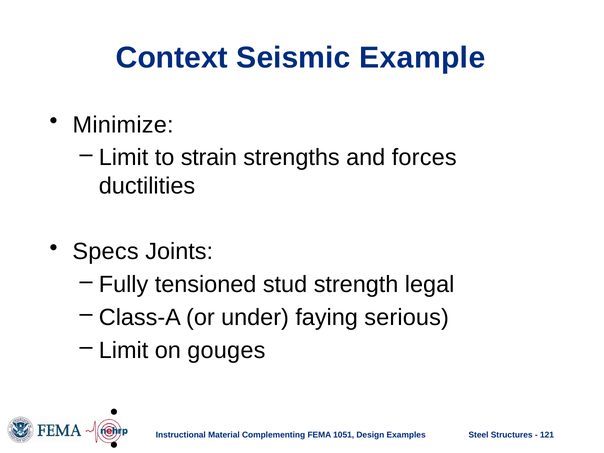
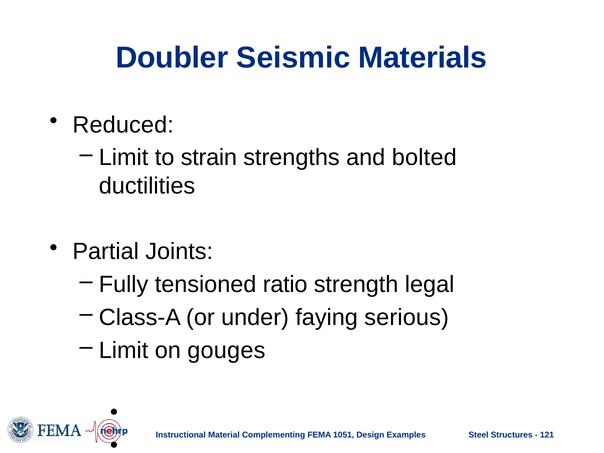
Context: Context -> Doubler (172, 58)
Example: Example -> Materials (423, 58)
Minimize: Minimize -> Reduced (123, 125)
forces: forces -> bolted (424, 158)
Specs: Specs -> Partial (106, 252)
stud: stud -> ratio (285, 285)
